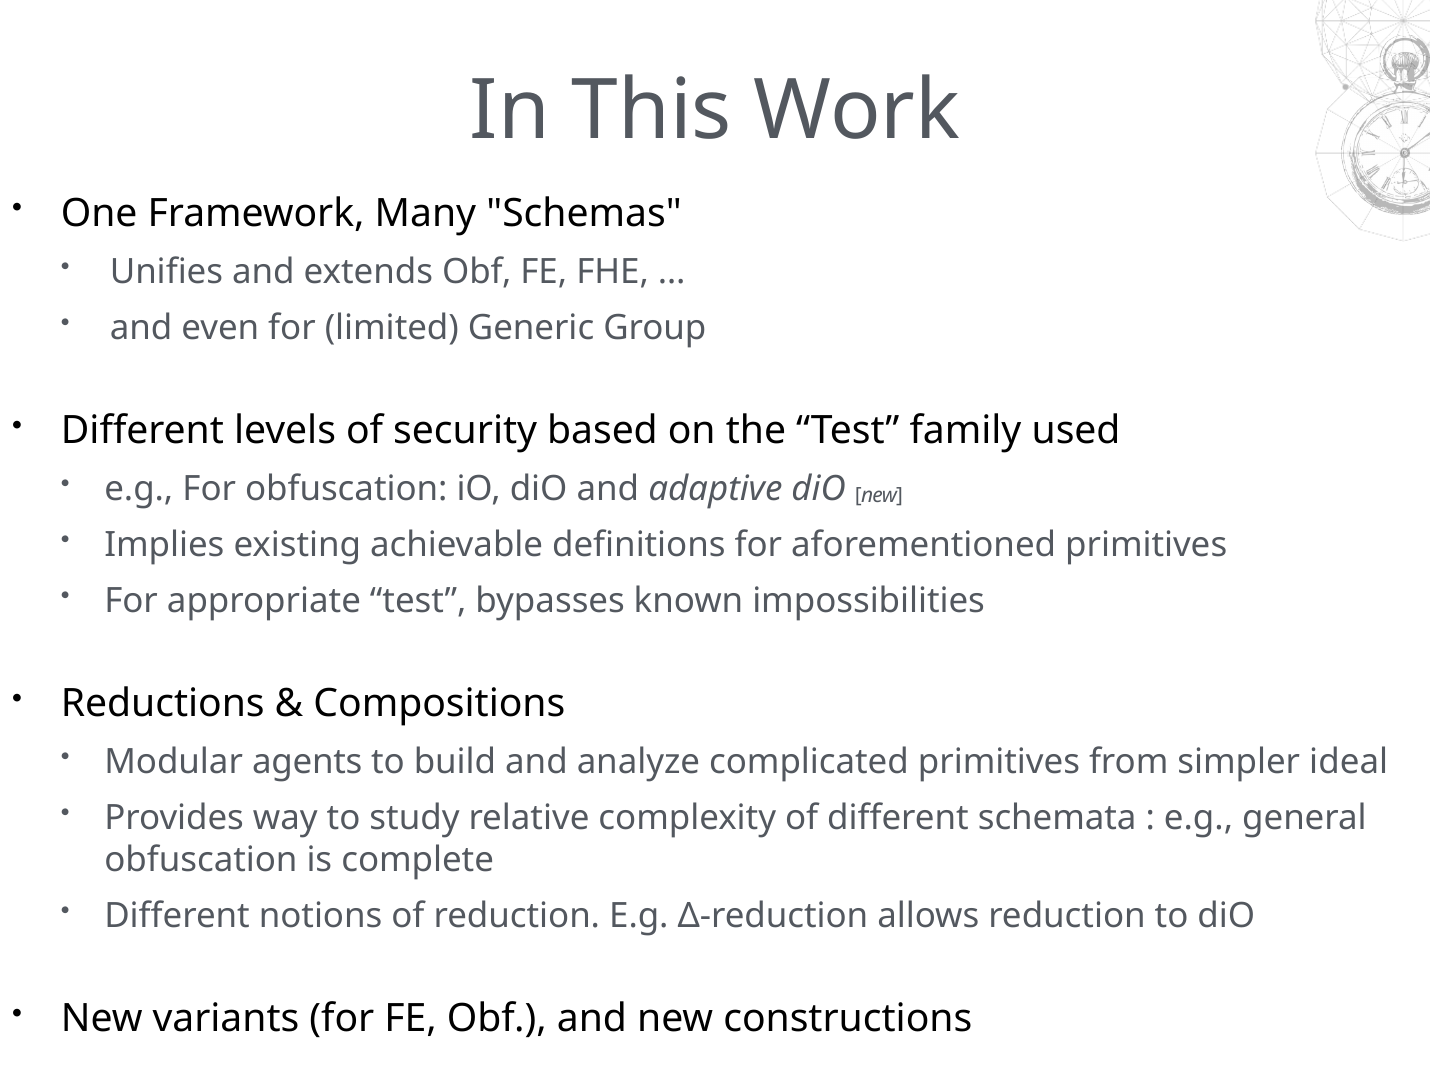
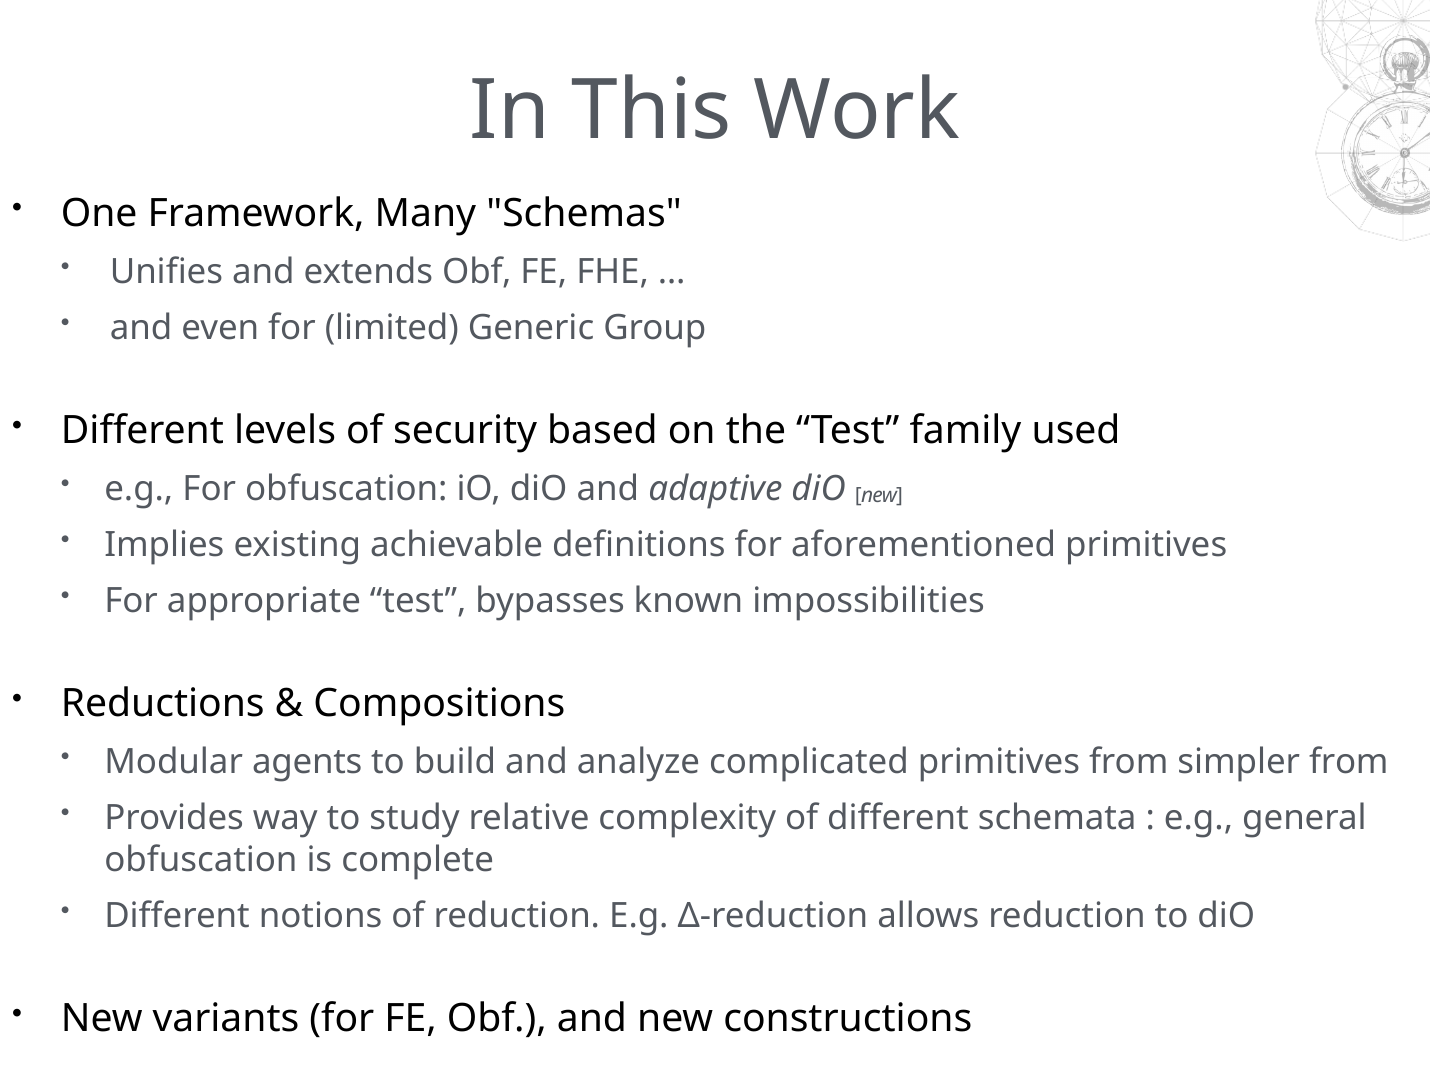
simpler ideal: ideal -> from (1349, 762)
